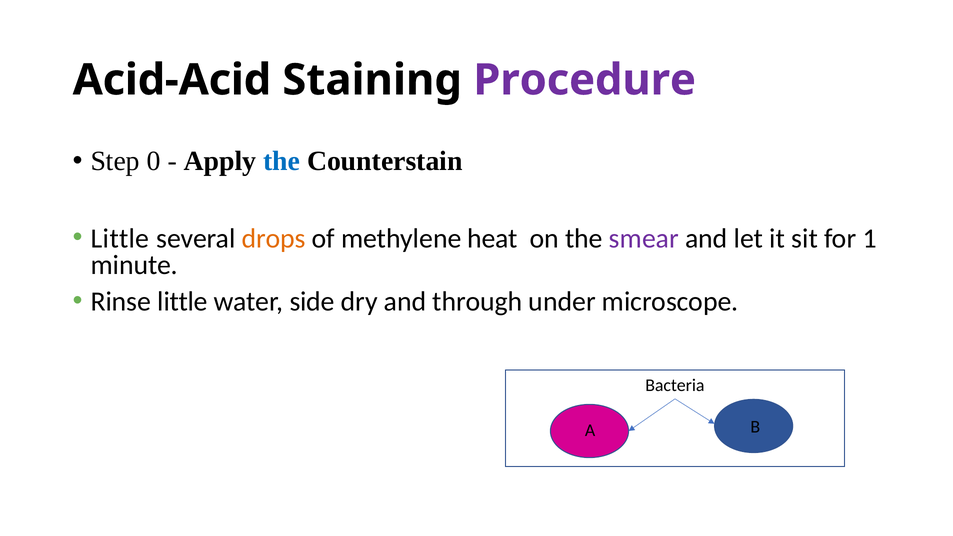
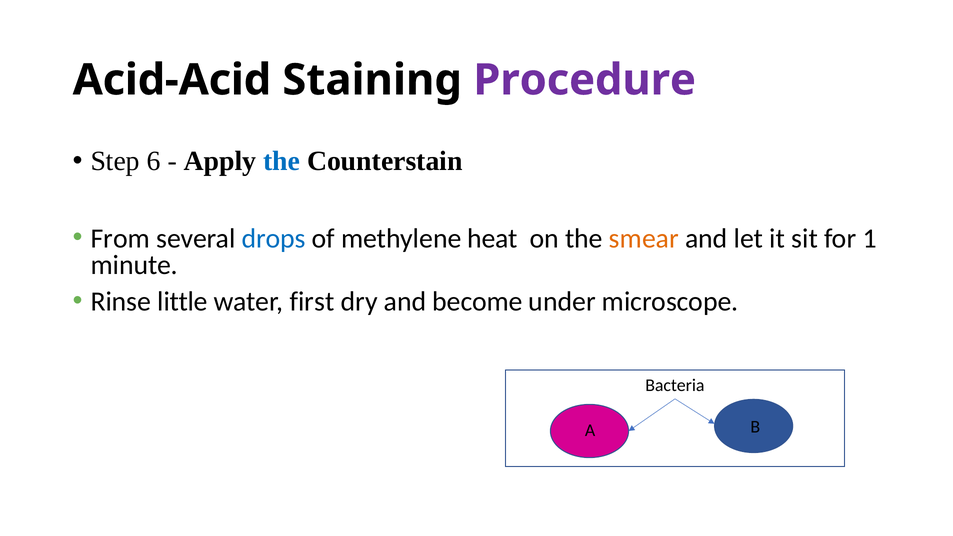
0: 0 -> 6 (154, 161)
Little: Little -> From (120, 238)
drops colour: orange -> blue (274, 238)
smear colour: purple -> orange (644, 238)
side: side -> first (312, 302)
through: through -> become (477, 302)
